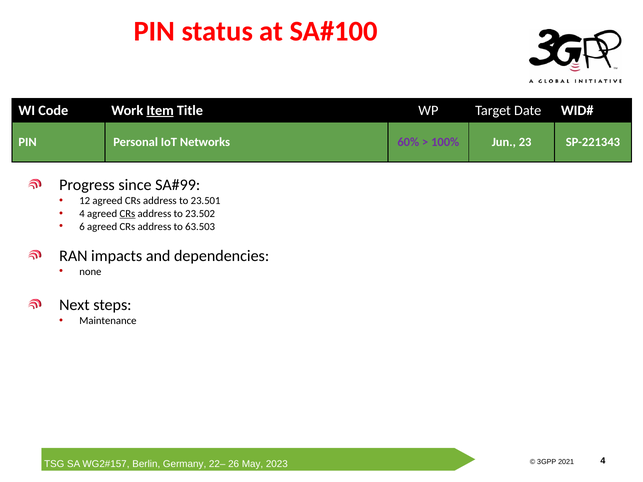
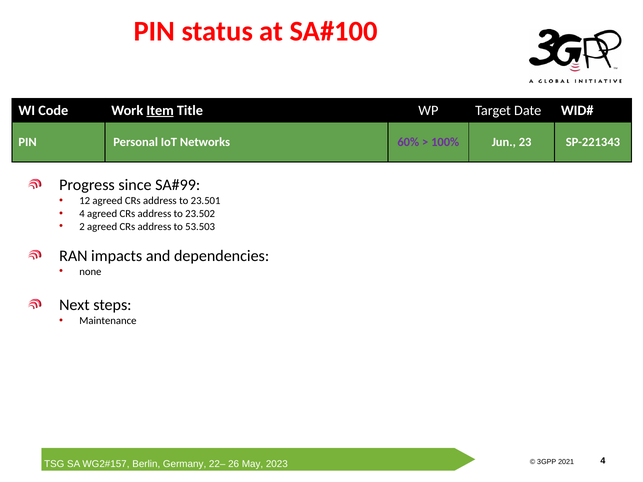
CRs underline: present -> none (127, 214)
6: 6 -> 2 (82, 227)
63.503: 63.503 -> 53.503 (200, 227)
